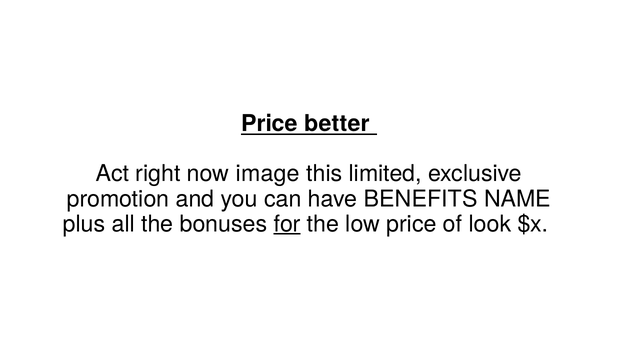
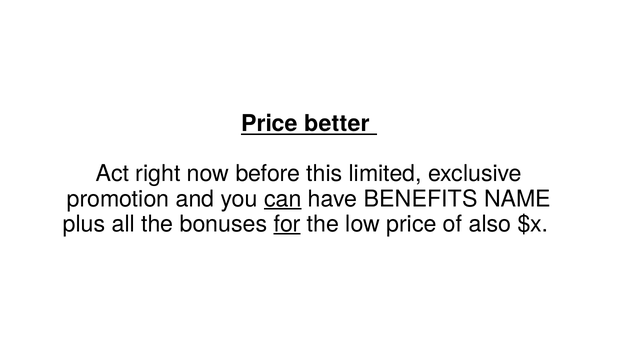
image: image -> before (268, 174)
can underline: none -> present (283, 199)
look: look -> also (490, 224)
